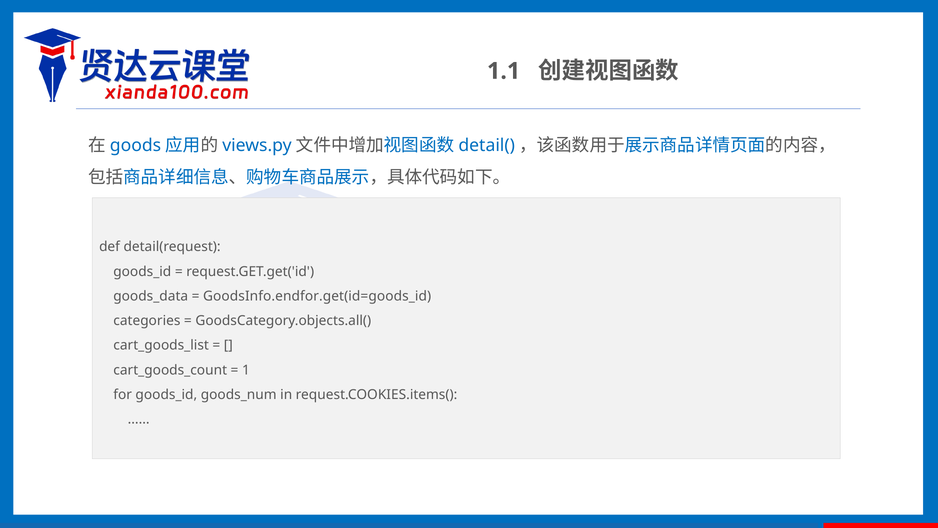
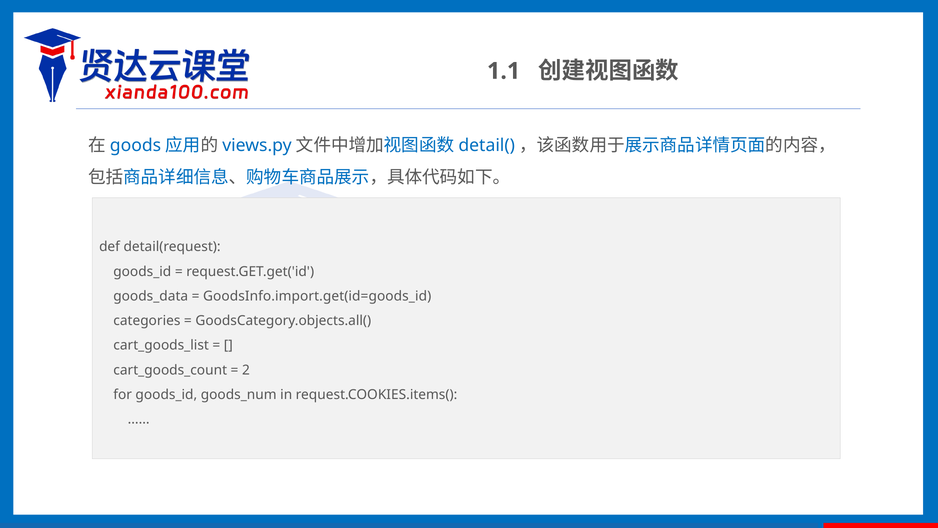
GoodsInfo.endfor.get(id=goods_id: GoodsInfo.endfor.get(id=goods_id -> GoodsInfo.import.get(id=goods_id (317, 296)
1: 1 -> 2 (246, 370)
